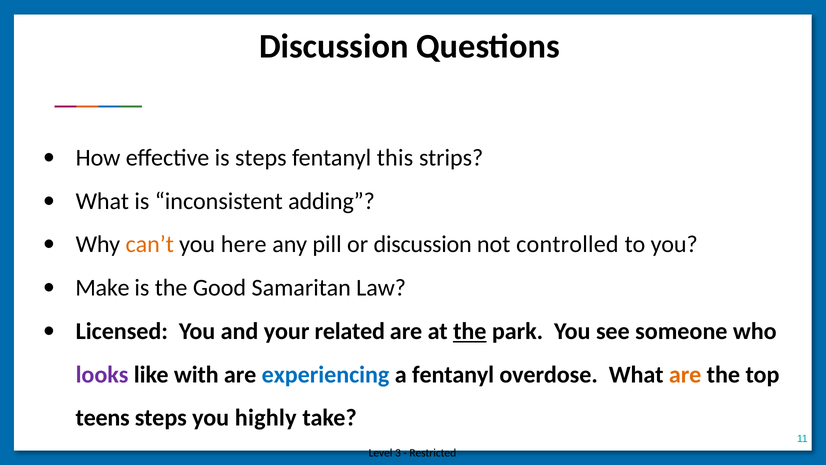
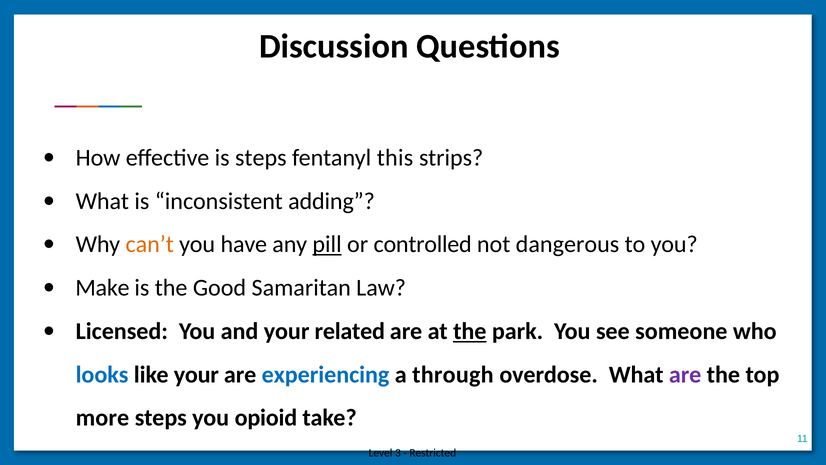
here: here -> have (244, 244)
pill underline: none -> present (327, 244)
or discussion: discussion -> controlled (423, 244)
controlled: controlled -> dangerous (568, 244)
looks colour: purple -> blue (102, 374)
like with: with -> your (196, 374)
a fentanyl: fentanyl -> through (453, 374)
are colour: orange -> purple (685, 374)
teens: teens -> more (102, 418)
highly: highly -> opioid (266, 418)
